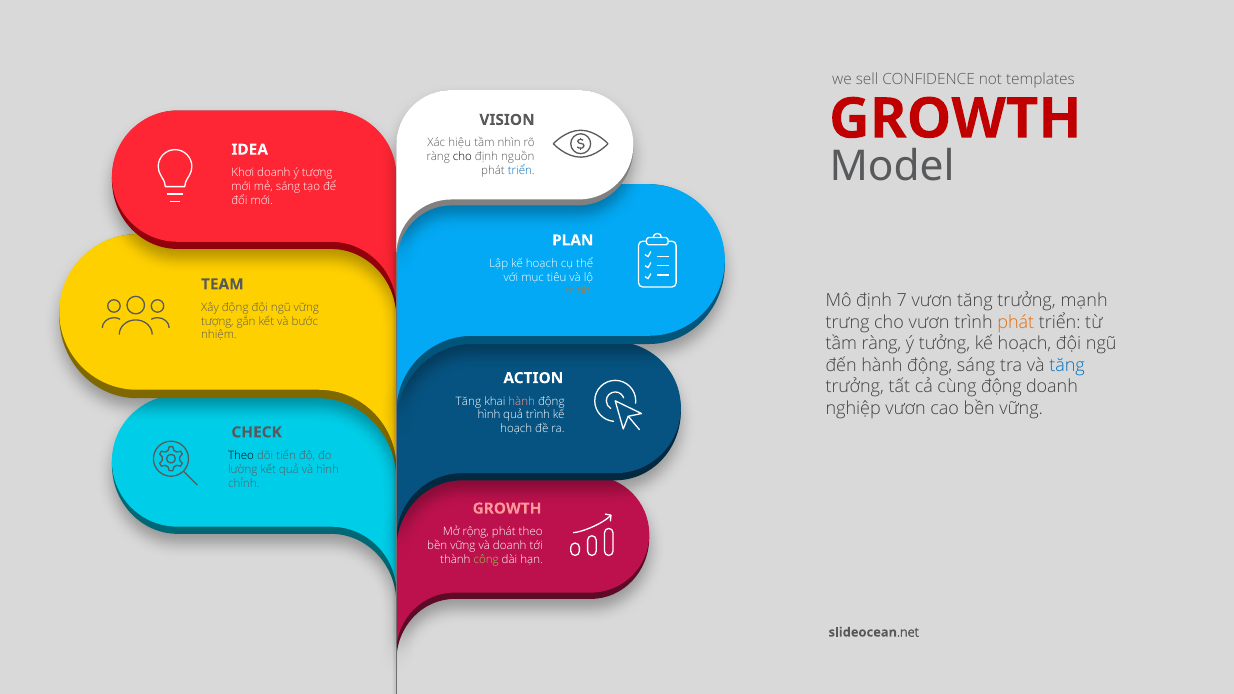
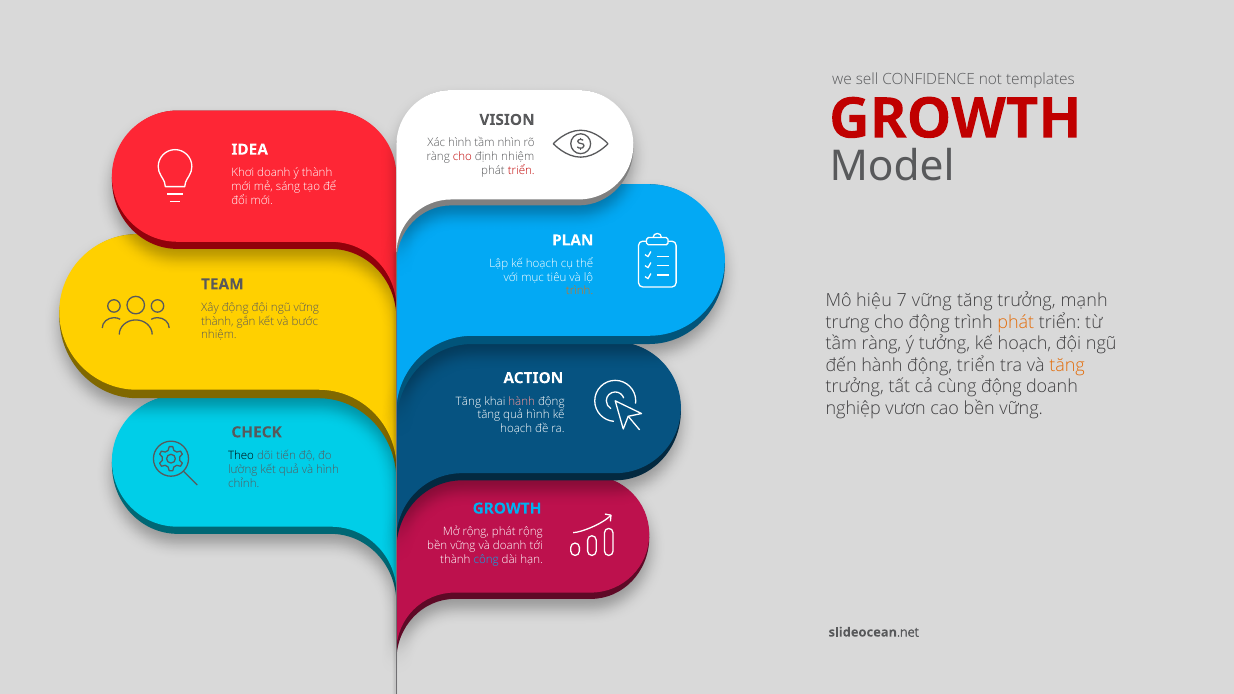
Xác hiệu: hiệu -> hình (460, 143)
cho colour: black -> red (462, 157)
định nguồn: nguồn -> nhiệm (518, 157)
triển colour: blue -> red (521, 171)
ý tượng: tượng -> thành (317, 173)
Mô định: định -> hiệu (874, 301)
7 vươn: vươn -> vững (932, 301)
cho vươn: vươn -> động (929, 322)
tượng: tượng -> thành (217, 321)
động sáng: sáng -> triển (976, 366)
tăng colour: blue -> orange (1067, 366)
hình: hình -> tăng (489, 415)
quả trình: trình -> hình (538, 415)
GROWTH colour: pink -> light blue (507, 509)
phát theo: theo -> rộng (531, 532)
công colour: light green -> light blue (486, 559)
